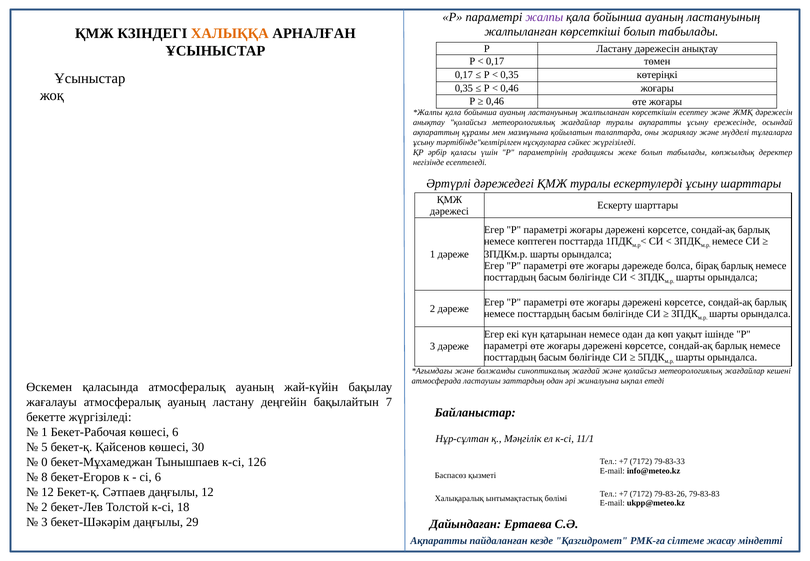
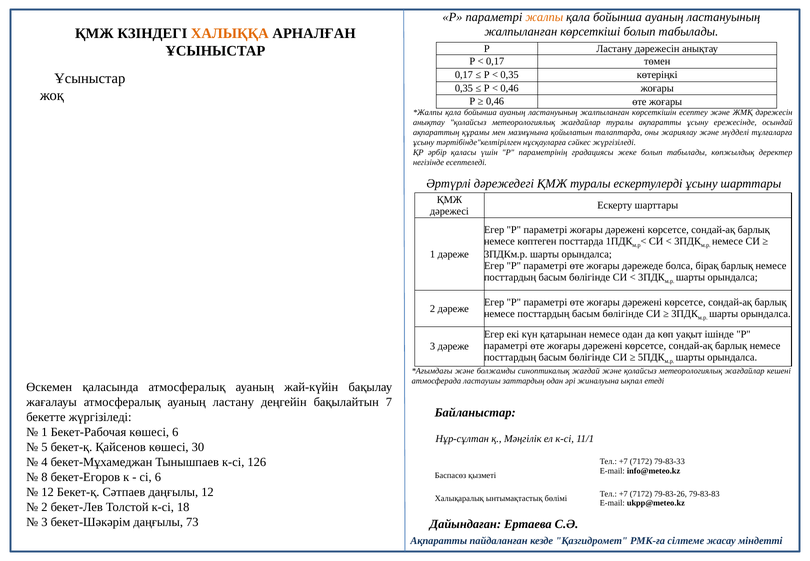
жалпы colour: purple -> orange (544, 17)
0: 0 -> 4 (44, 462)
29: 29 -> 73 (192, 522)
